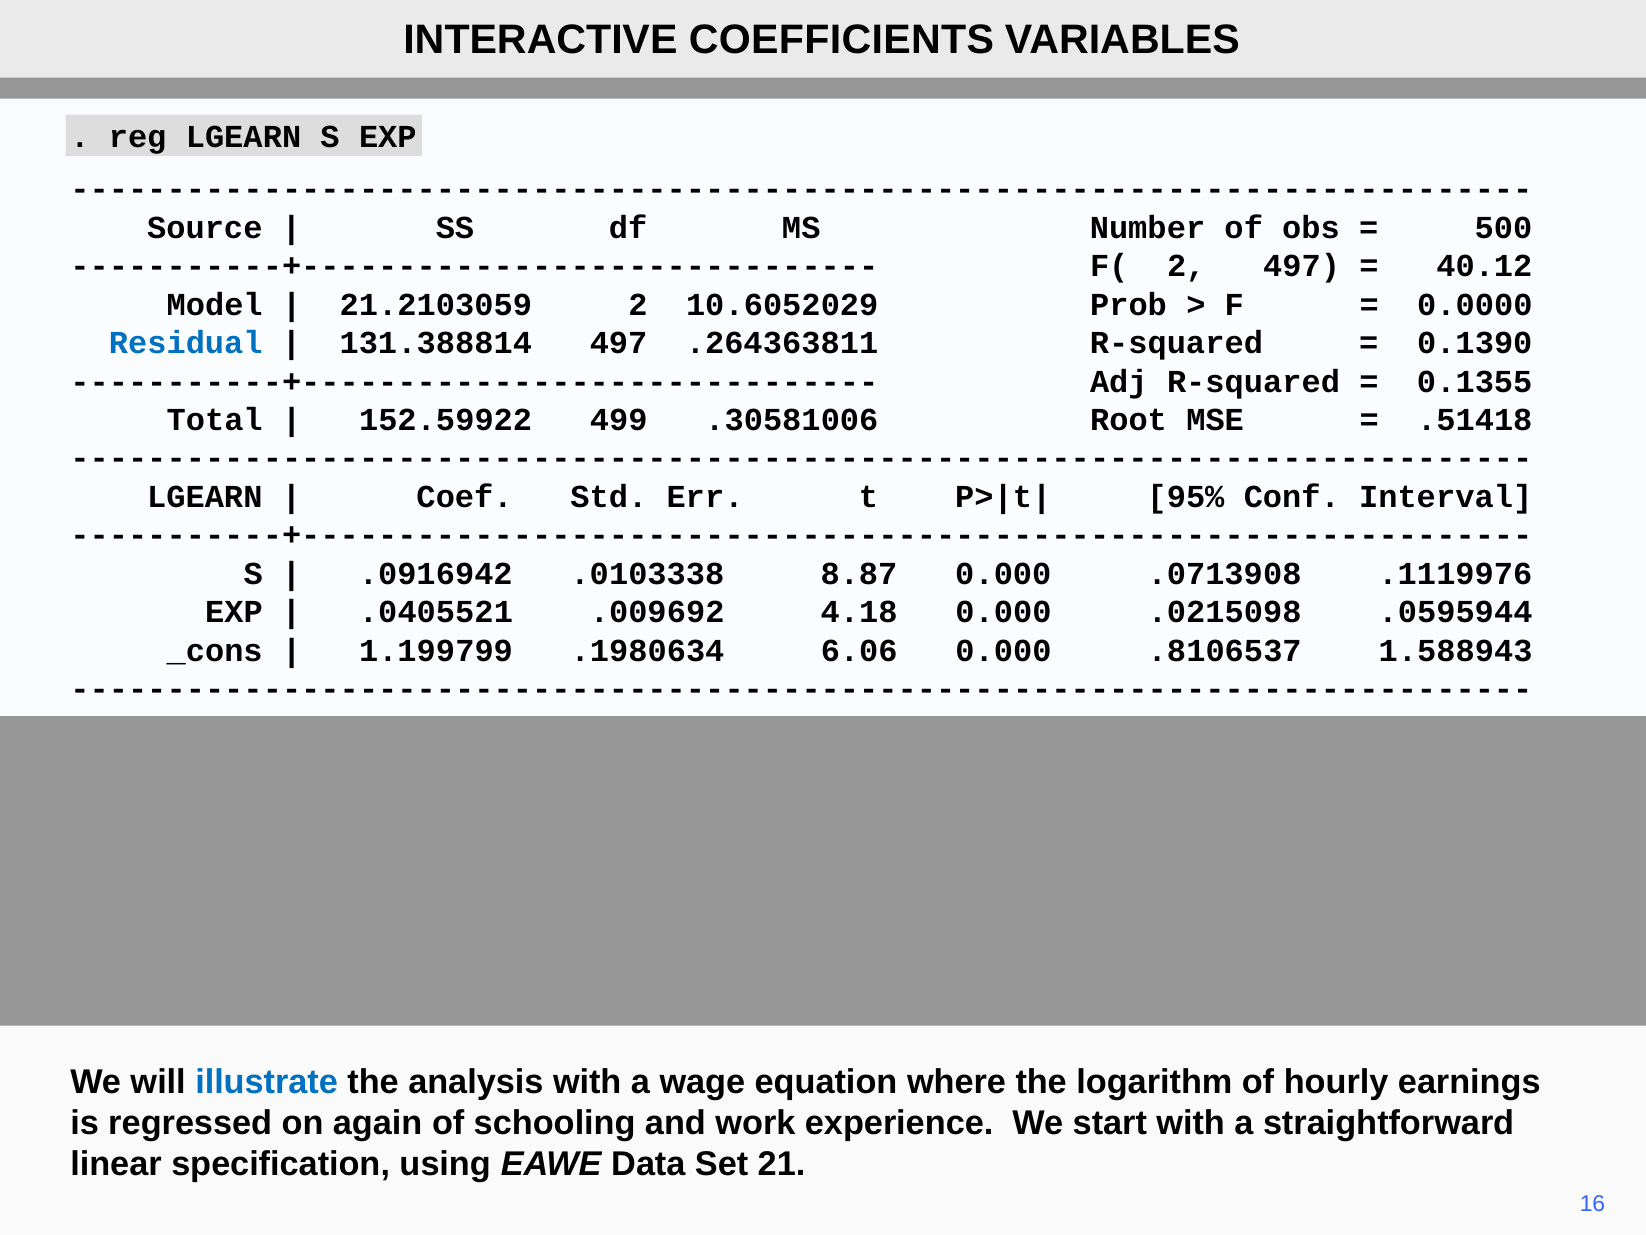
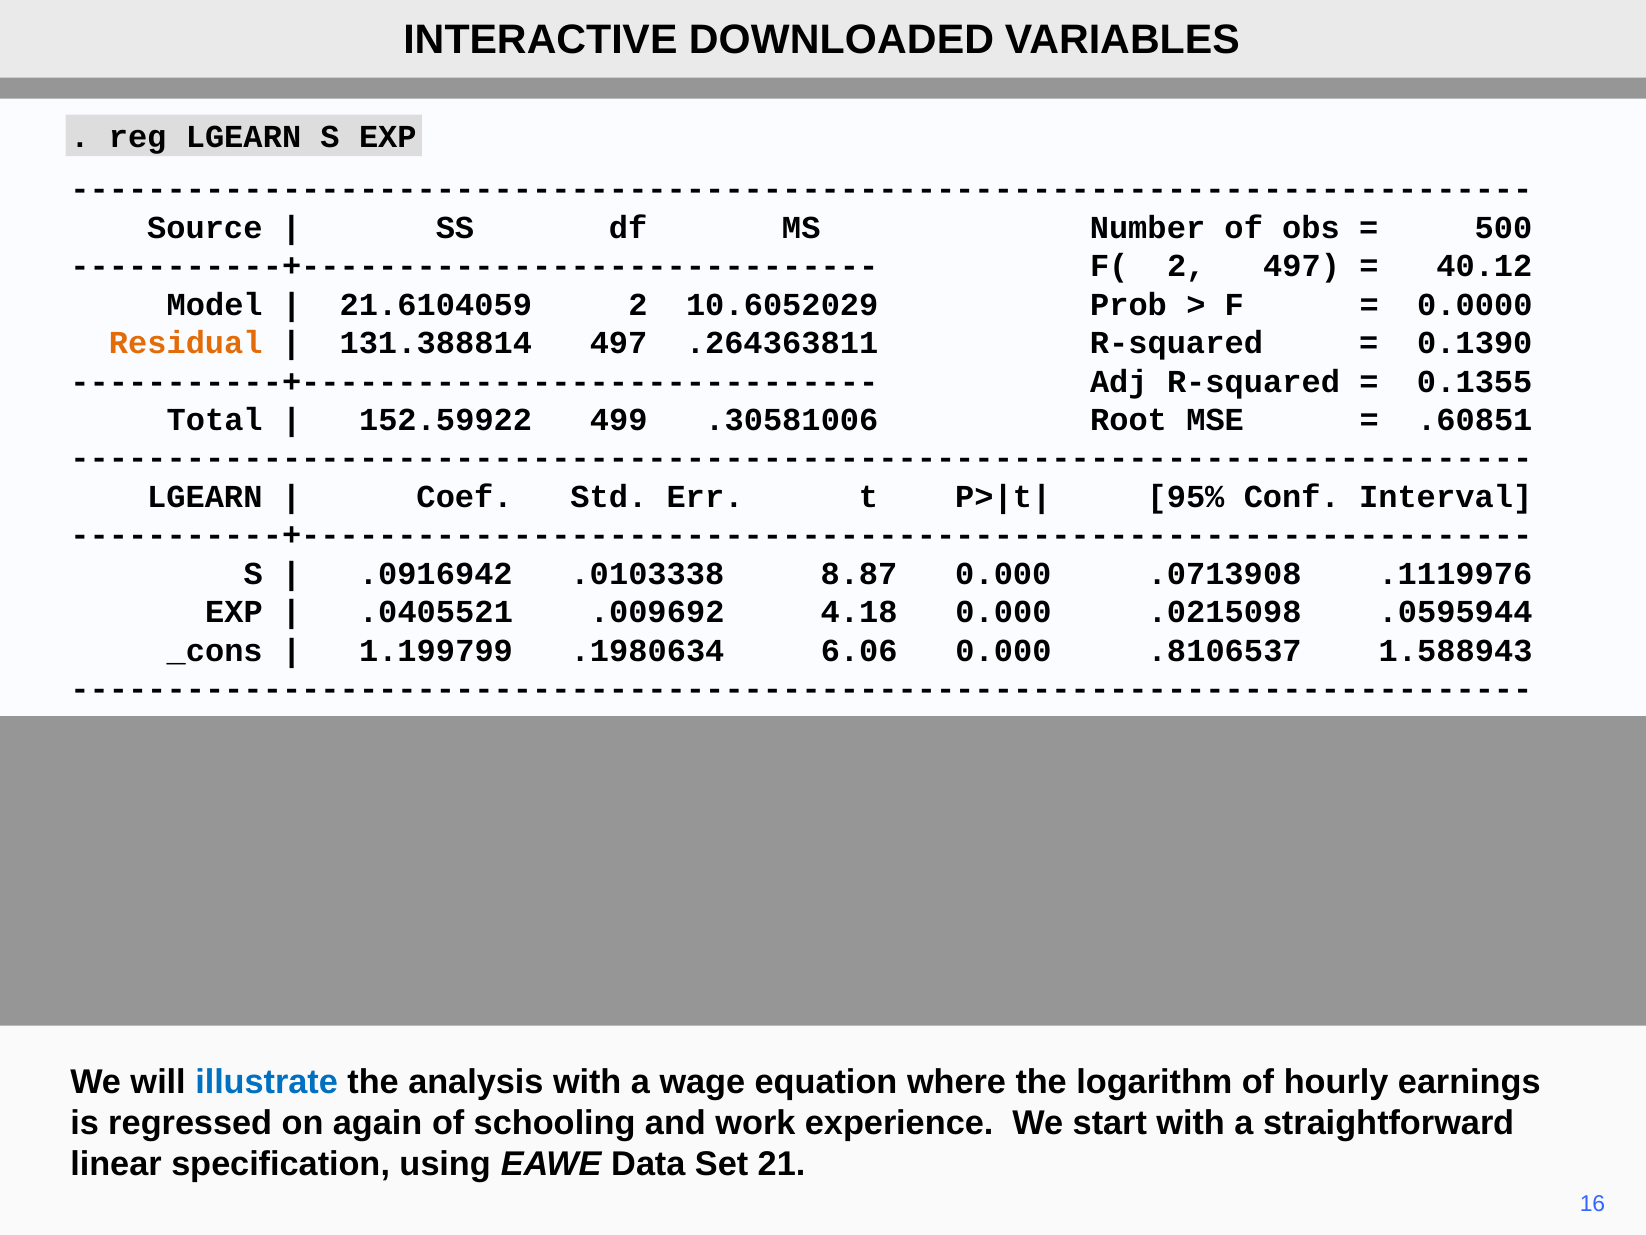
COEFFICIENTS: COEFFICIENTS -> DOWNLOADED (841, 40)
21.2103059: 21.2103059 -> 21.6104059 (436, 305)
Residual colour: blue -> orange (186, 343)
.51418: .51418 -> .60851 (1475, 420)
